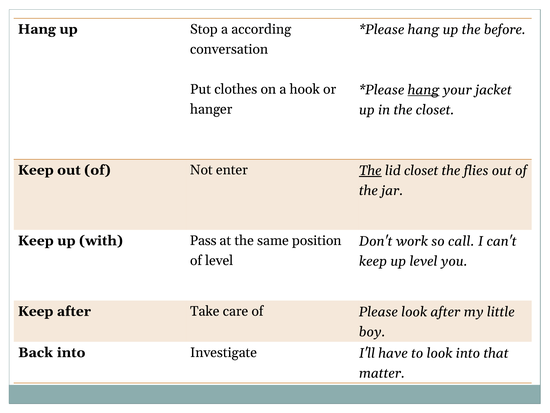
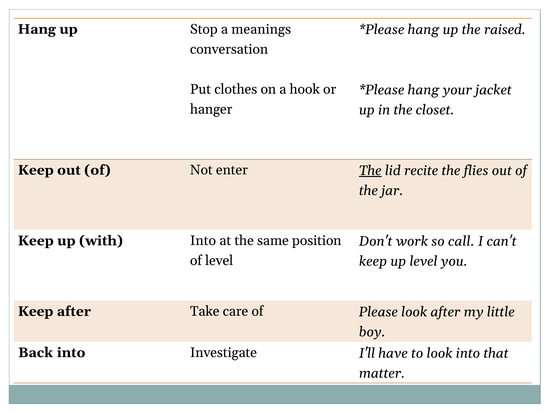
according: according -> meanings (261, 29)
before: before -> raised (505, 30)
hang underline: present -> none (424, 90)
lid closet: closet -> recite (421, 170)
with Pass: Pass -> Into (203, 240)
